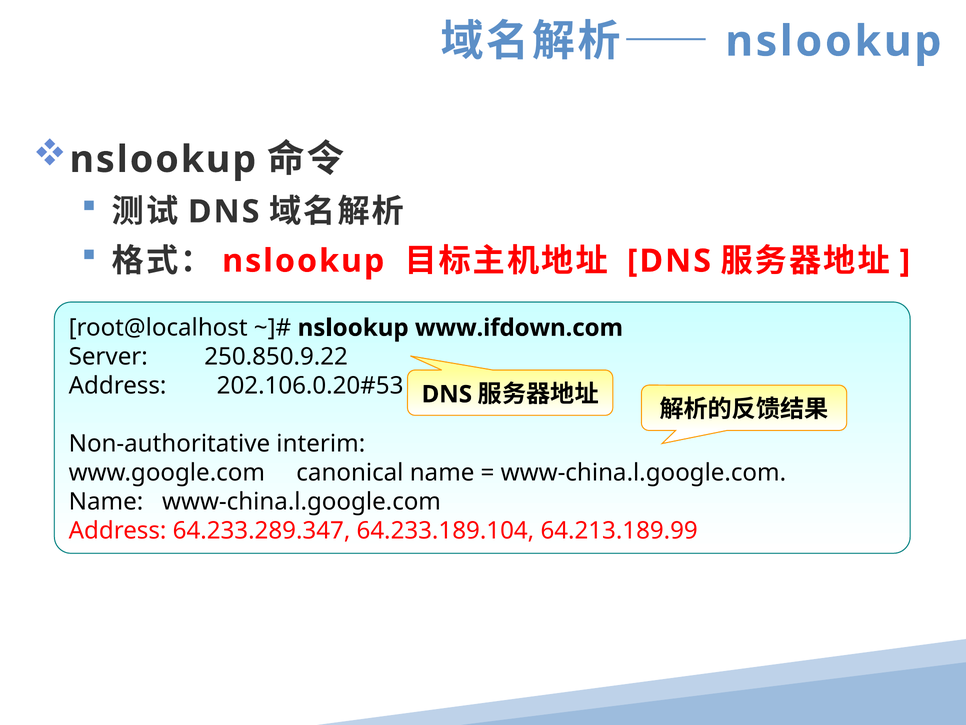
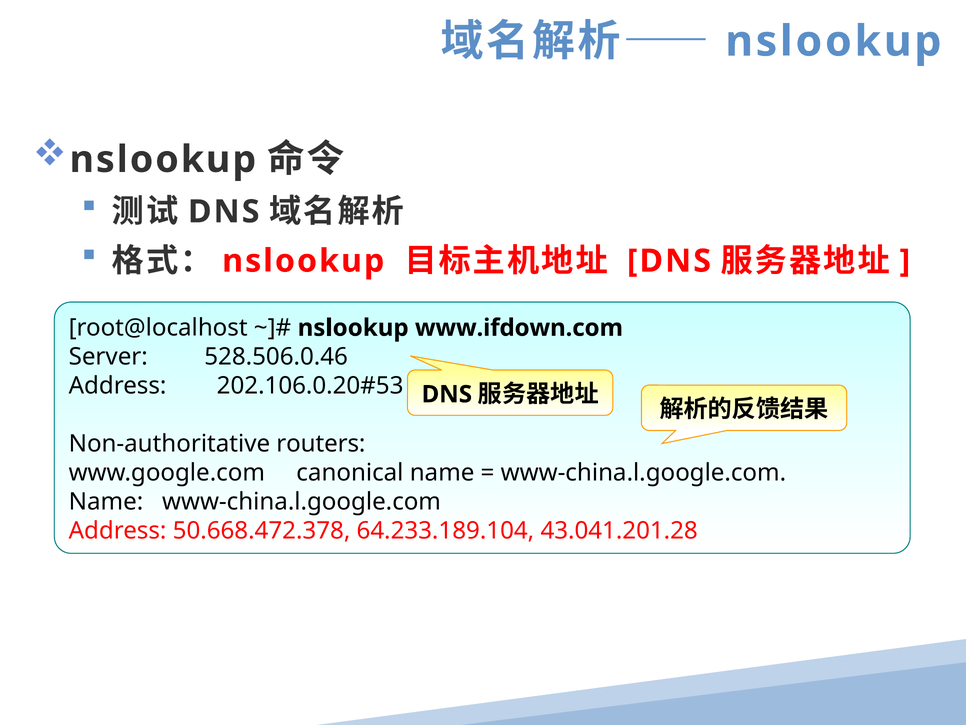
250.850.9.22: 250.850.9.22 -> 528.506.0.46 (276, 357)
interim: interim -> routers (321, 444)
64.233.289.347: 64.233.289.347 -> 50.668.472.378 (262, 531)
64.213.189.99: 64.213.189.99 -> 43.041.201.28 (619, 531)
